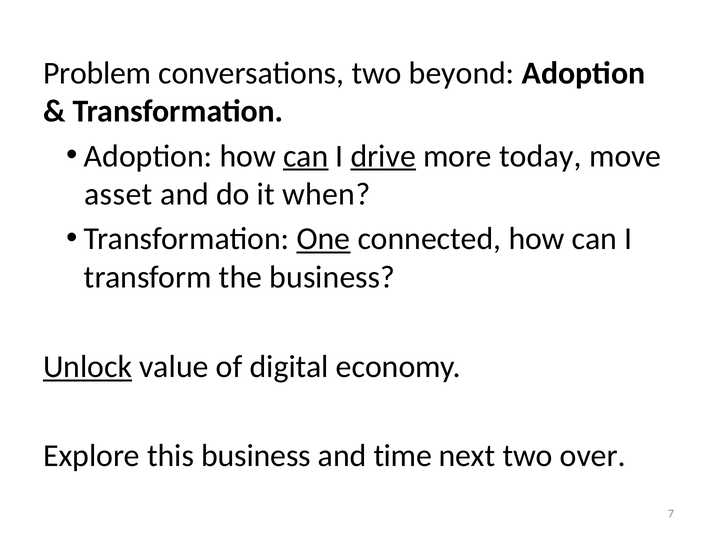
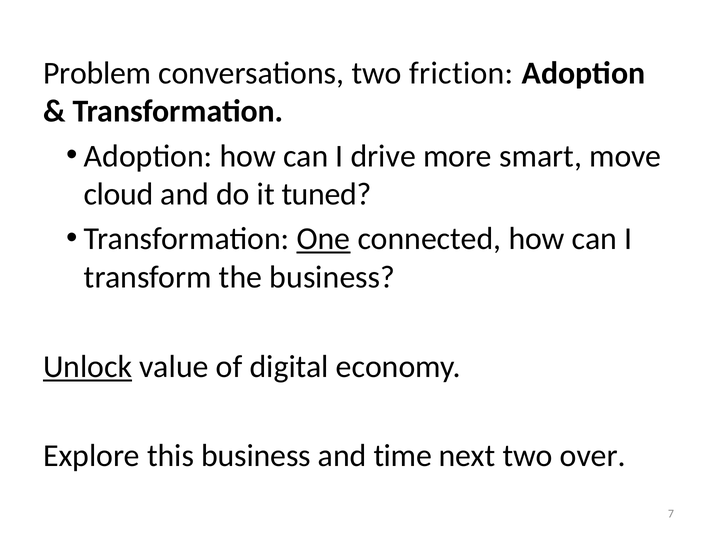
beyond: beyond -> friction (461, 73)
can underline: present -> none (306, 156)
drive underline: present -> none (383, 156)
today: today -> smart (541, 156)
asset: asset -> cloud (119, 194)
when: when -> tuned (327, 194)
